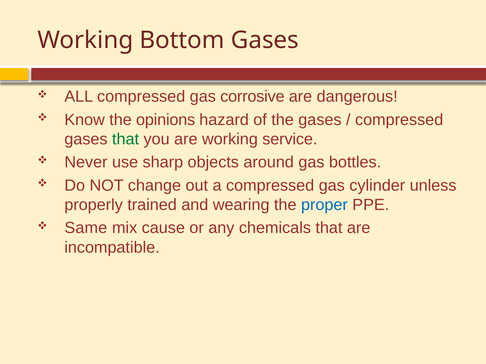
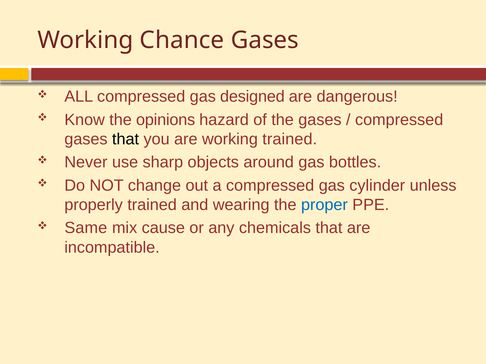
Bottom: Bottom -> Chance (182, 40)
corrosive: corrosive -> designed (252, 97)
that colour: green -> black (126, 139)
working service: service -> trained (290, 139)
